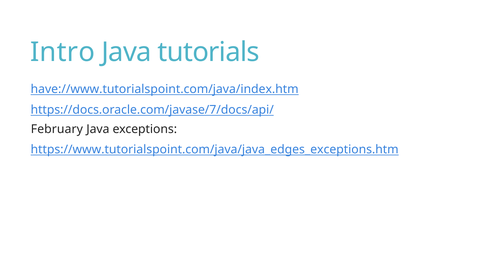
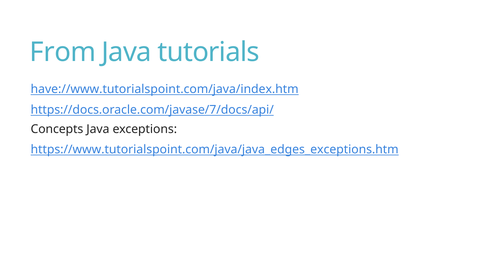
Intro: Intro -> From (63, 52)
February: February -> Concepts (57, 129)
